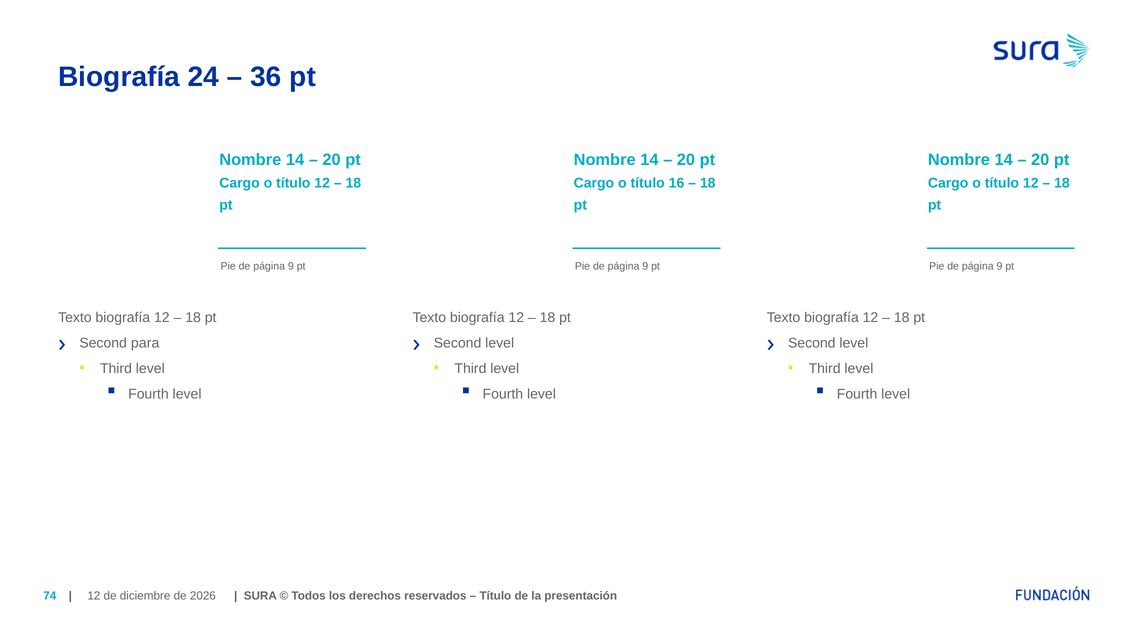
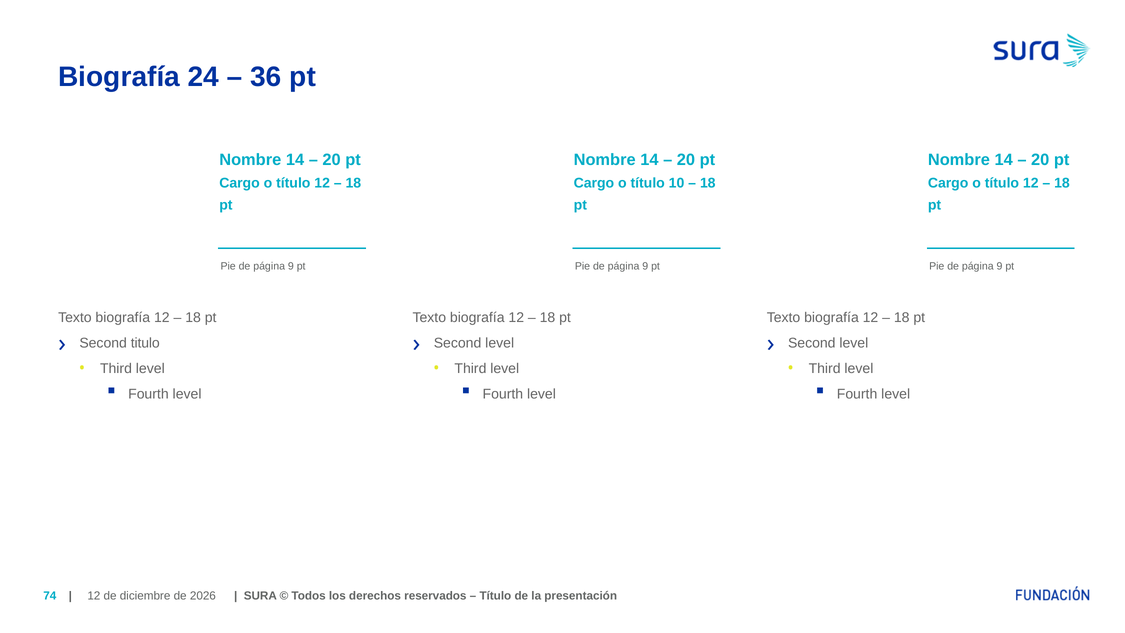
16: 16 -> 10 (677, 183)
para: para -> titulo (145, 343)
